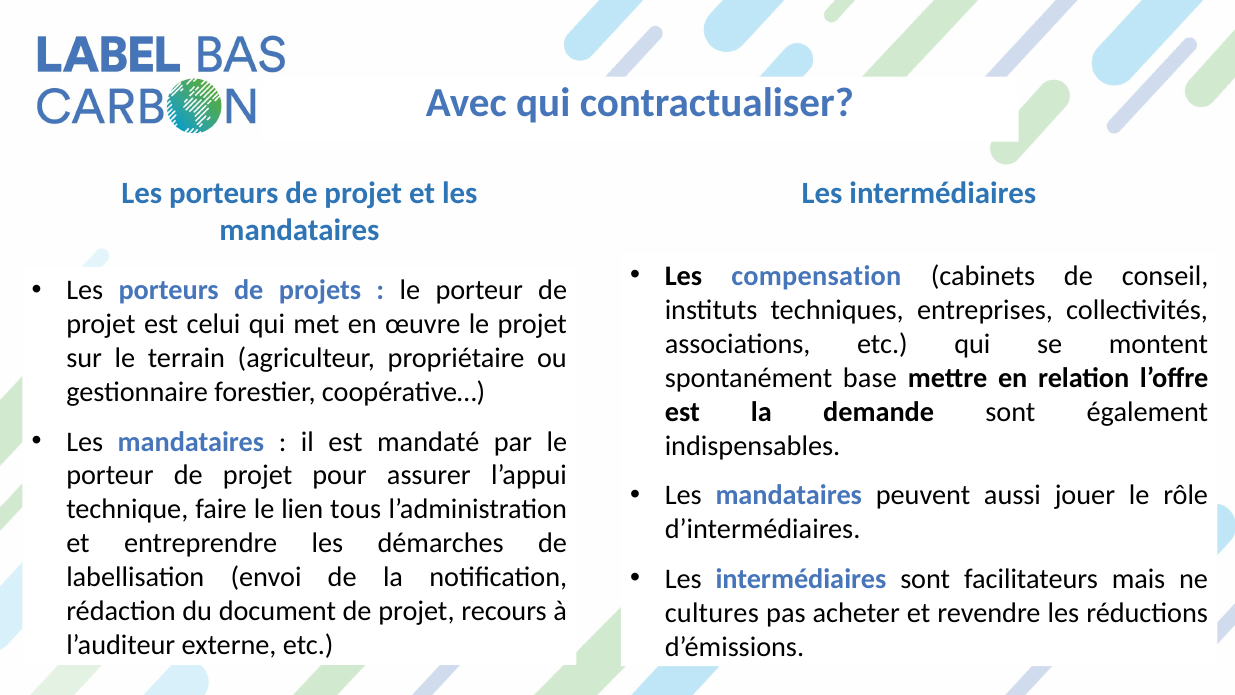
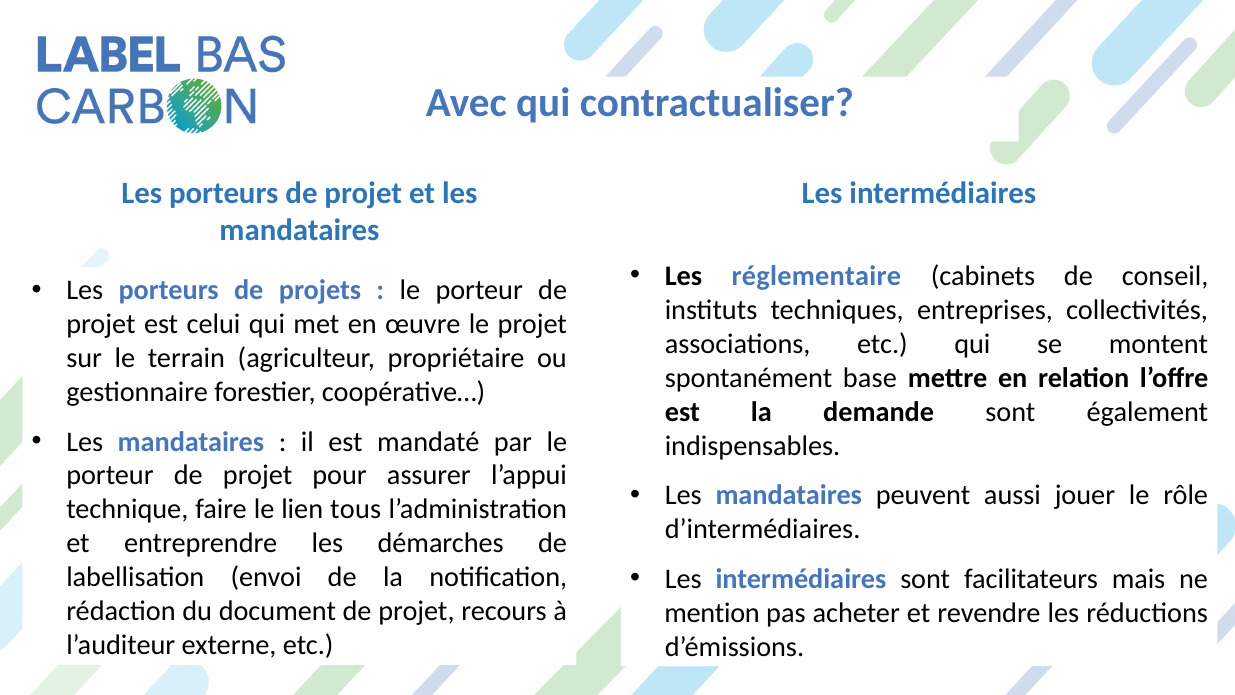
compensation: compensation -> réglementaire (816, 276)
cultures: cultures -> mention (712, 612)
